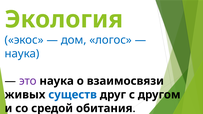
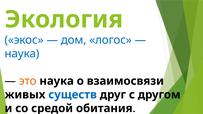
это colour: purple -> orange (28, 81)
